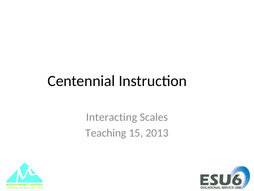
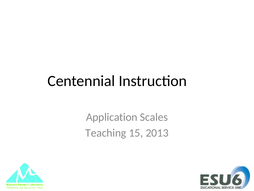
Interacting: Interacting -> Application (112, 117)
